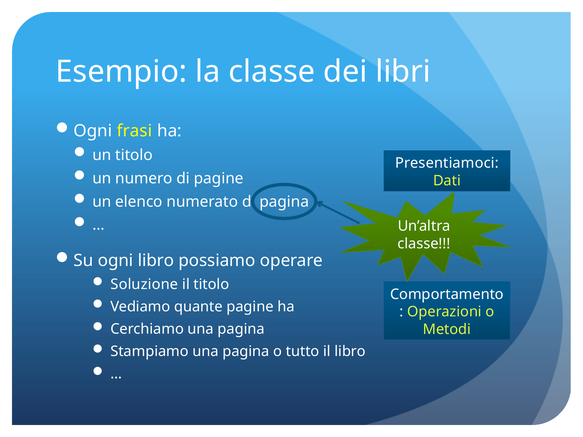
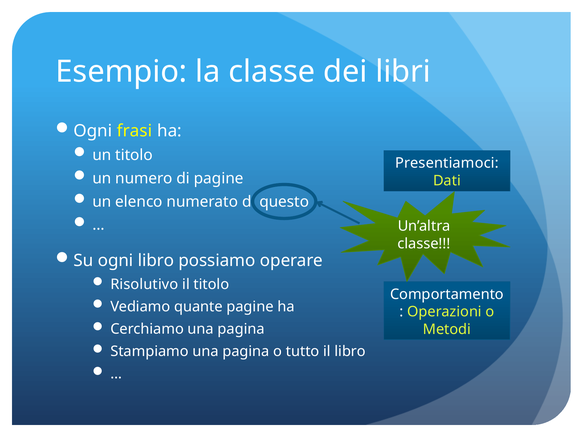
pagina: pagina -> questo (284, 202)
Soluzione: Soluzione -> Risolutivo (144, 284)
